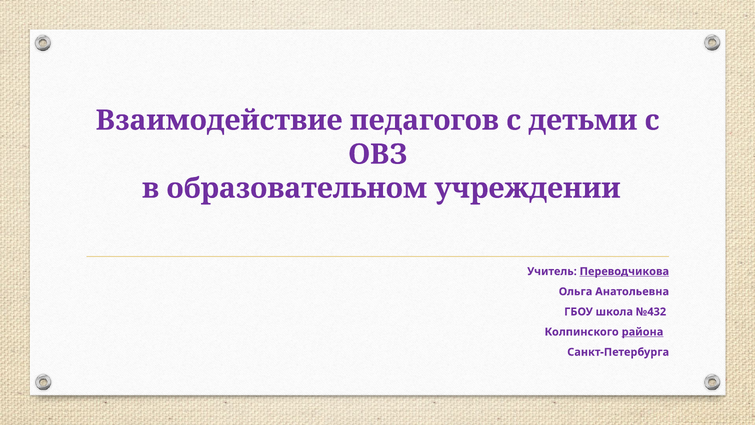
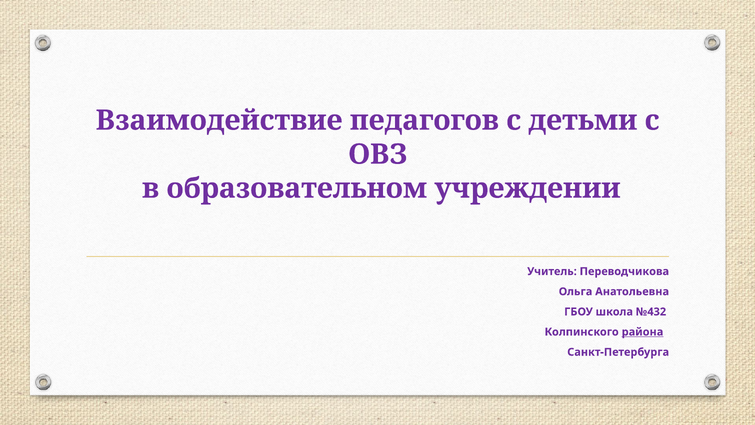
Переводчикова underline: present -> none (624, 271)
